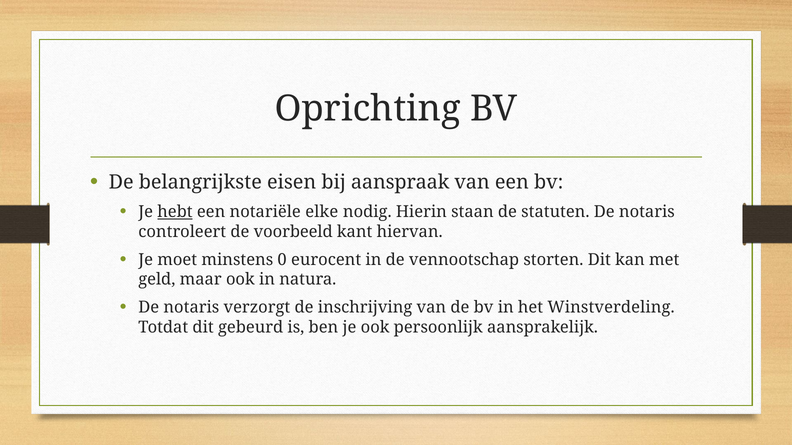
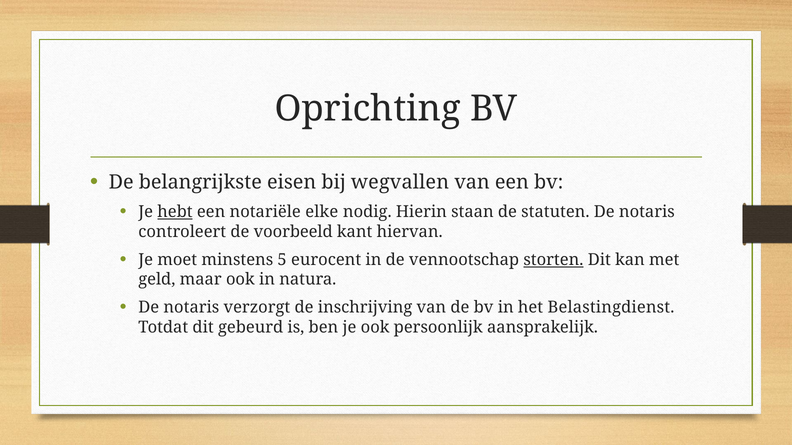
aanspraak: aanspraak -> wegvallen (400, 182)
0: 0 -> 5 (282, 260)
storten underline: none -> present (553, 260)
Winstverdeling: Winstverdeling -> Belastingdienst (611, 308)
